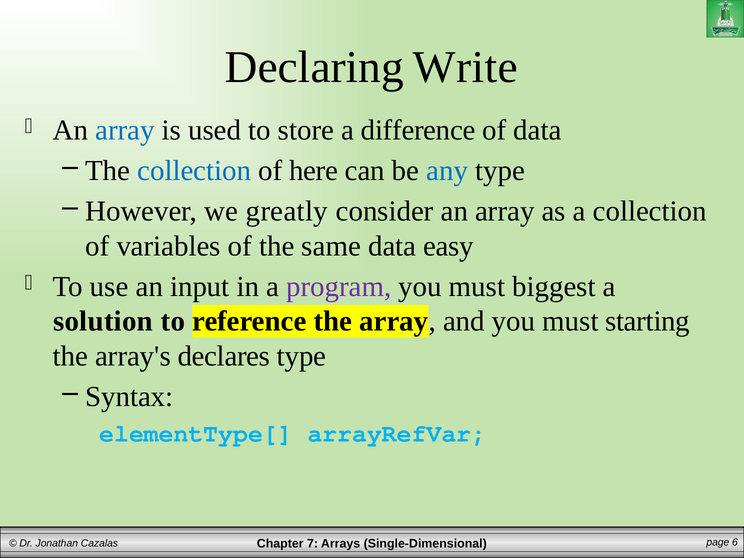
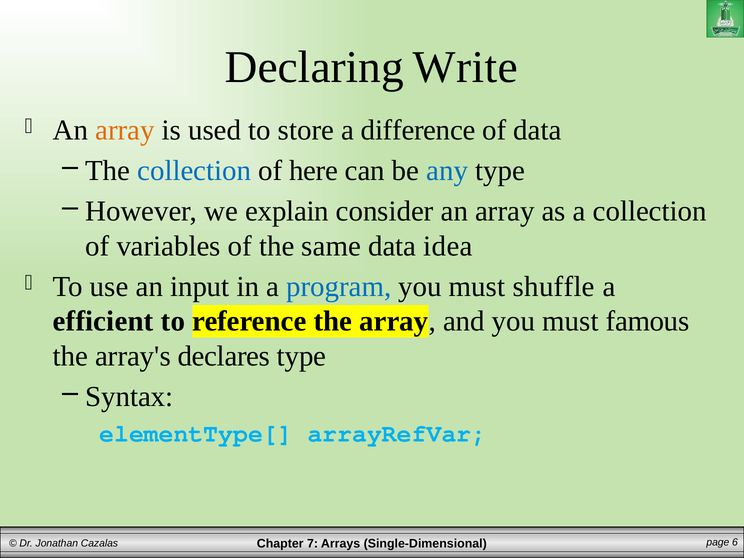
array colour: blue -> orange (125, 130)
greatly: greatly -> explain (287, 211)
easy: easy -> idea (448, 246)
program colour: purple -> blue (339, 287)
biggest: biggest -> shuffle (554, 287)
solution: solution -> efficient (103, 321)
starting: starting -> famous (648, 321)
